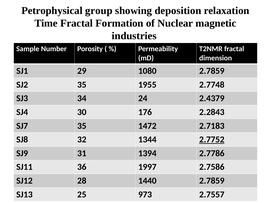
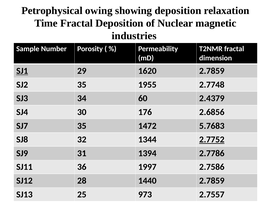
group: group -> owing (99, 11)
Fractal Formation: Formation -> Deposition (119, 23)
SJ1 underline: none -> present (22, 71)
1080: 1080 -> 1620 (147, 71)
24: 24 -> 60 (143, 99)
2.2843: 2.2843 -> 2.6856 (212, 112)
2.7183: 2.7183 -> 5.7683 (212, 126)
